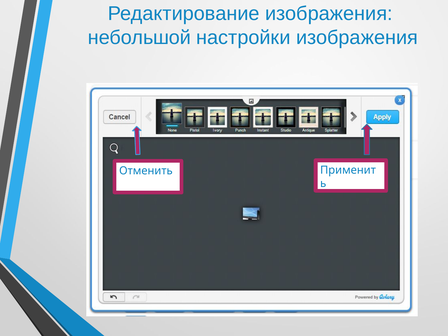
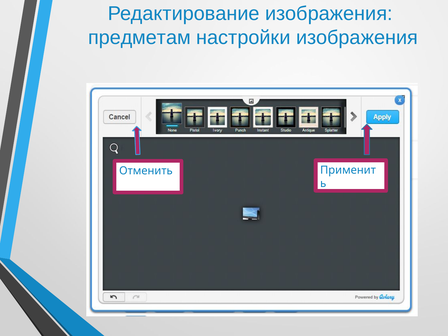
небольшой: небольшой -> предметам (139, 37)
